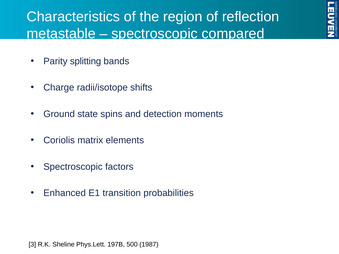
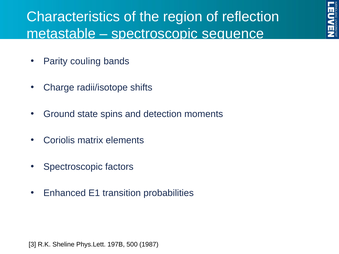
compared: compared -> sequence (233, 34)
splitting: splitting -> couling (85, 61)
